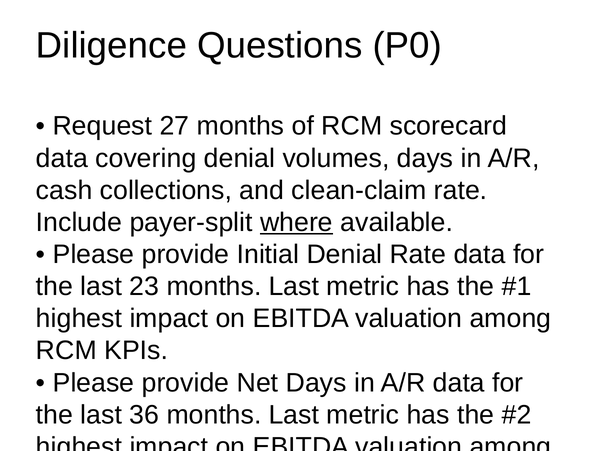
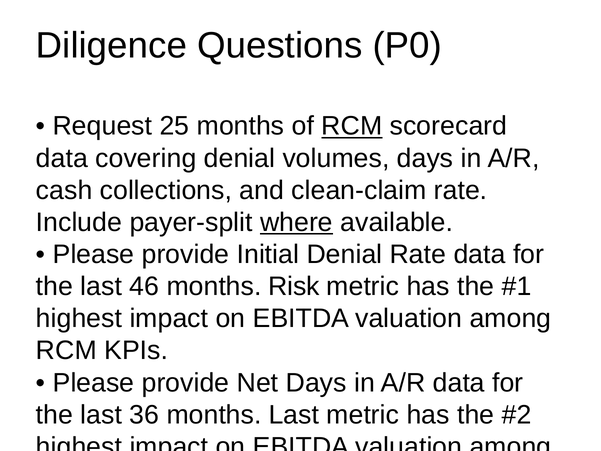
27: 27 -> 25 (174, 126)
RCM underline: none -> present (352, 126)
23: 23 -> 46 (144, 286)
Last: Last -> Risk (294, 286)
